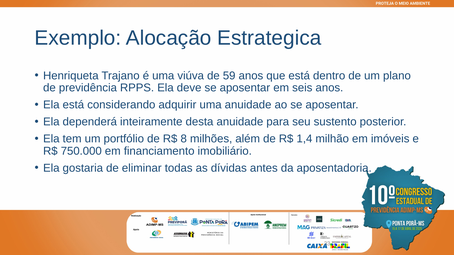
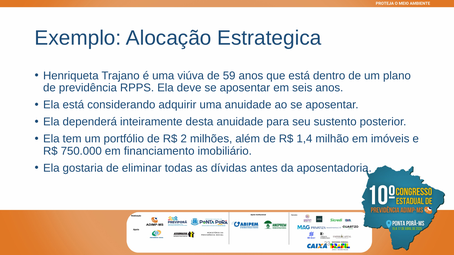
8: 8 -> 2 (184, 139)
